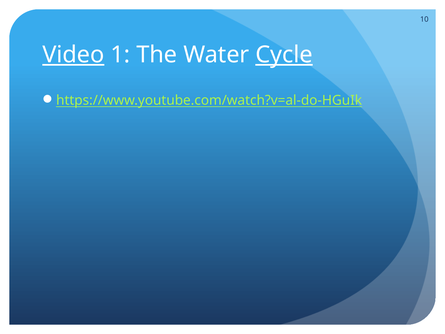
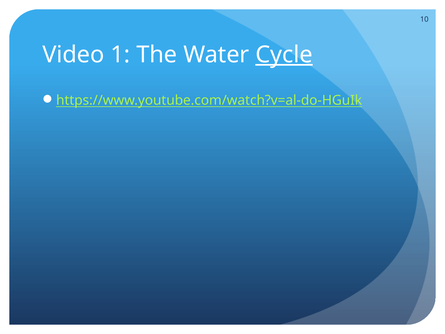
Video underline: present -> none (73, 55)
